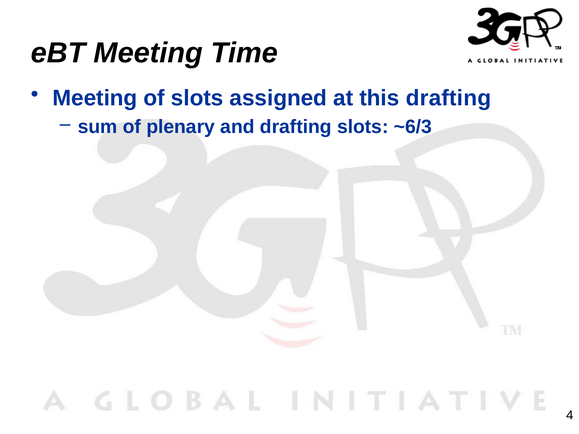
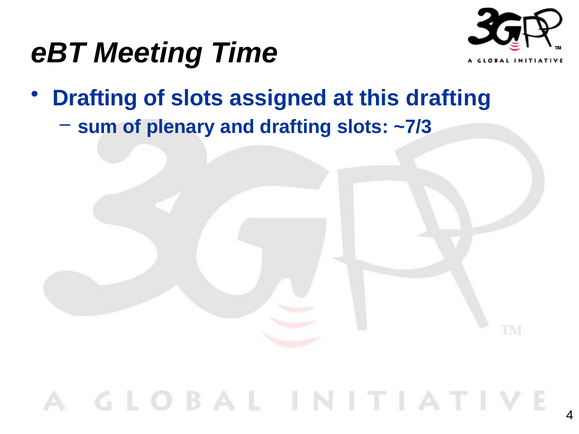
Meeting: Meeting -> Drafting (95, 98)
~6/3: ~6/3 -> ~7/3 (413, 127)
